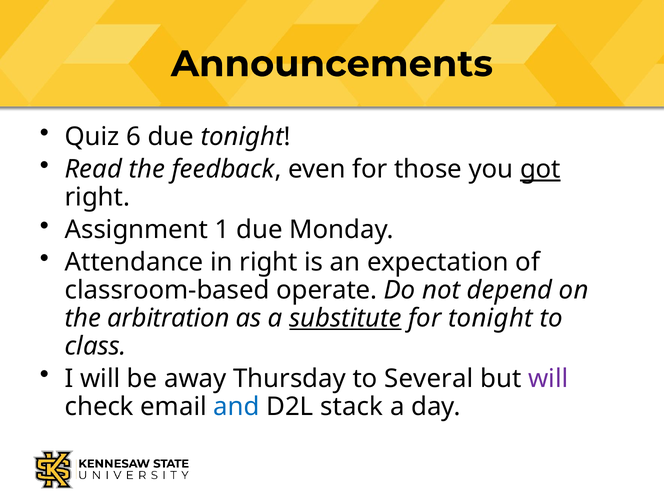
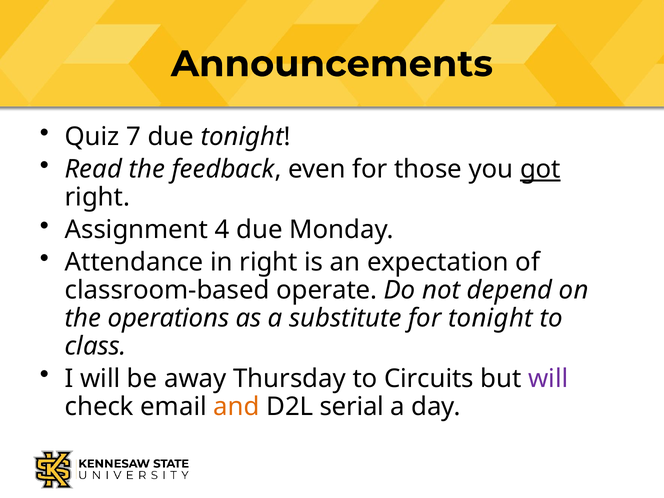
6: 6 -> 7 (134, 137)
1: 1 -> 4 (222, 230)
arbitration: arbitration -> operations (168, 318)
substitute underline: present -> none (345, 318)
Several: Several -> Circuits (429, 379)
and colour: blue -> orange (237, 406)
stack: stack -> serial (352, 406)
